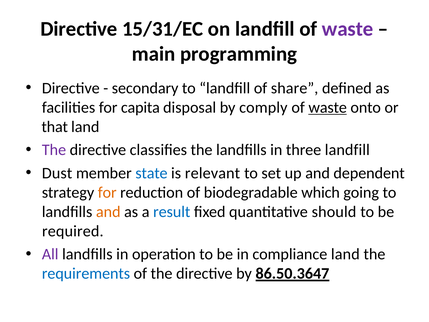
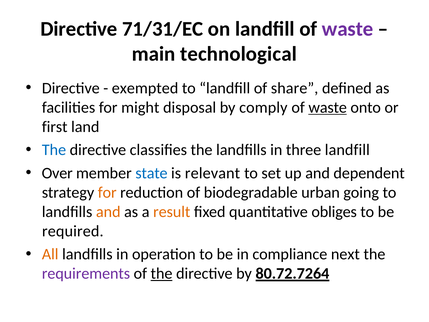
15/31/EC: 15/31/EC -> 71/31/EC (163, 29)
programming: programming -> technological (238, 54)
secondary: secondary -> exempted (145, 88)
capita: capita -> might (140, 107)
that: that -> first (55, 127)
The colour: purple -> blue (54, 150)
Dust: Dust -> Over (57, 173)
which: which -> urban (321, 192)
result colour: blue -> orange (172, 212)
should: should -> obliges (334, 212)
All colour: purple -> orange (50, 254)
compliance land: land -> next (345, 254)
requirements colour: blue -> purple (86, 273)
the underline: none -> present (162, 273)
86.50.3647: 86.50.3647 -> 80.72.7264 (292, 273)
